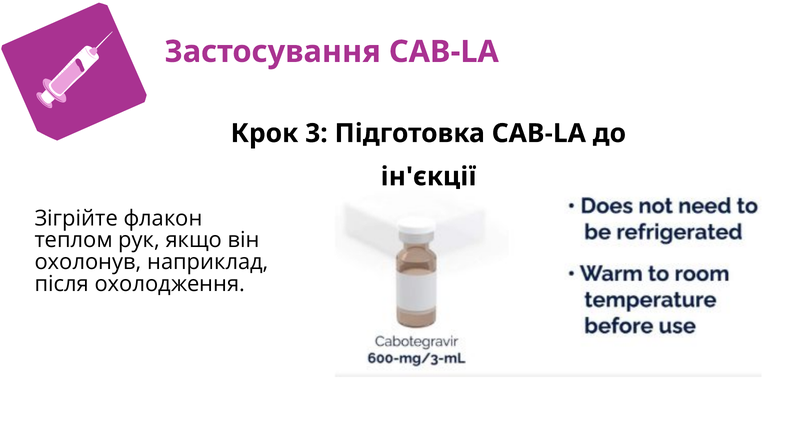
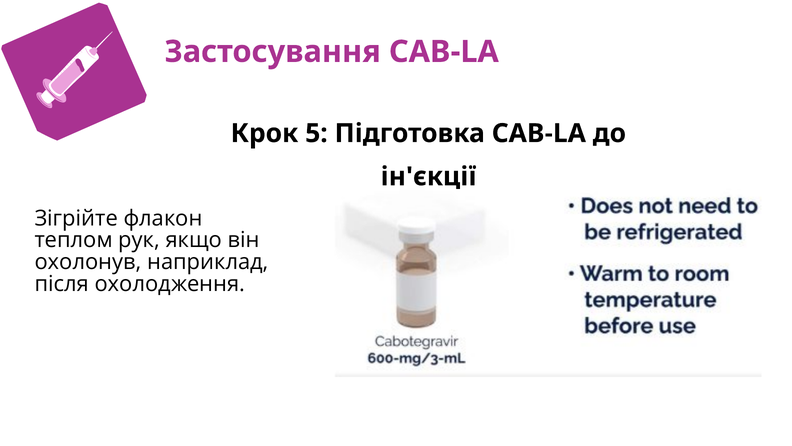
3: 3 -> 5 (316, 133)
